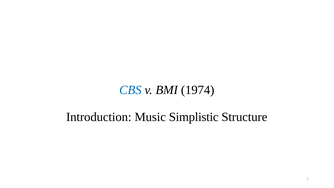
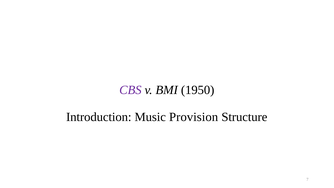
CBS colour: blue -> purple (130, 90)
1974: 1974 -> 1950 (198, 90)
Simplistic: Simplistic -> Provision (194, 117)
